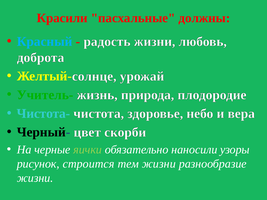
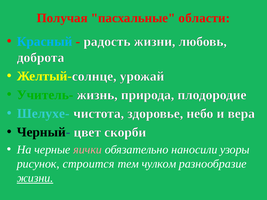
Красили: Красили -> Получая (62, 18)
должны: должны -> области (204, 18)
Чистота-: Чистота- -> Шелухе- (43, 114)
яички colour: light green -> pink (88, 150)
тем жизни: жизни -> чулком (159, 164)
жизни underline: none -> present (35, 178)
